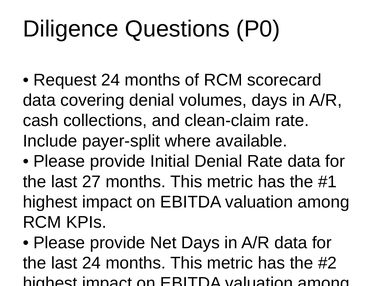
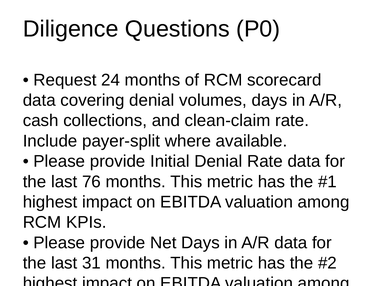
27: 27 -> 76 (92, 182)
last 24: 24 -> 31 (92, 263)
